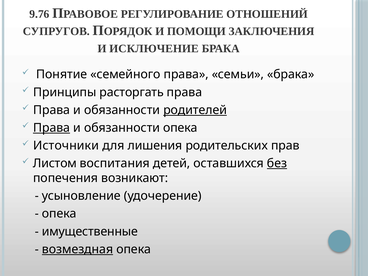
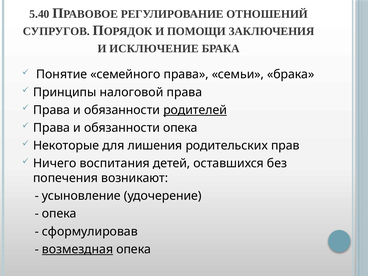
9.76: 9.76 -> 5.40 (39, 14)
расторгать: расторгать -> налоговой (132, 92)
Права underline: present -> none (52, 128)
Источники: Источники -> Некоторые (66, 146)
Листом: Листом -> Ничего (55, 163)
без underline: present -> none (277, 163)
имущественные: имущественные -> сформулировав (90, 231)
